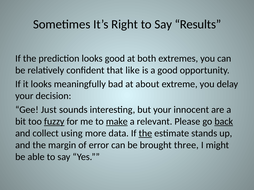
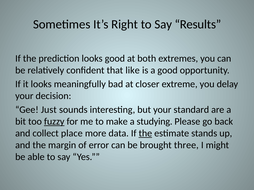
about: about -> closer (147, 84)
innocent: innocent -> standard (191, 110)
make underline: present -> none (117, 122)
relevant: relevant -> studying (155, 122)
back underline: present -> none (224, 122)
using: using -> place (72, 134)
